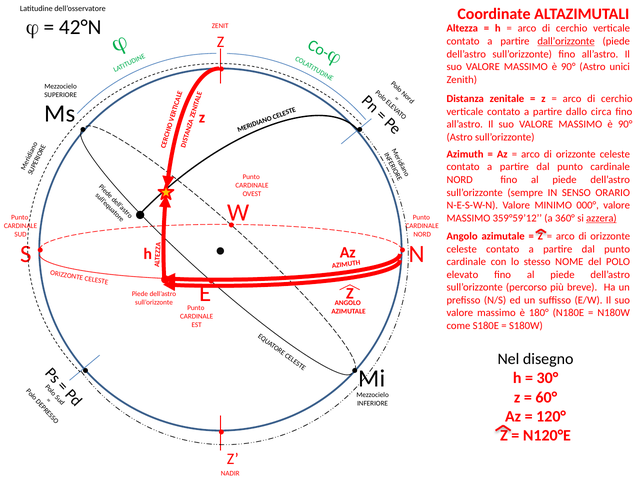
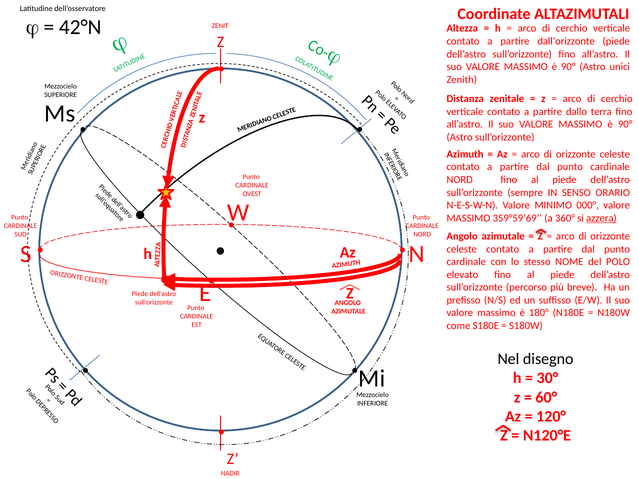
dall’orizzonte underline: present -> none (566, 41)
circa: circa -> terra (601, 112)
359°59’12: 359°59’12 -> 359°59’69 (517, 218)
